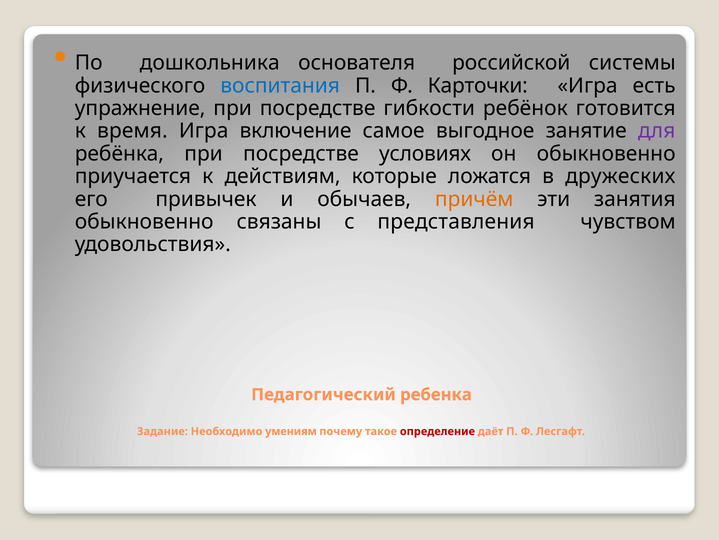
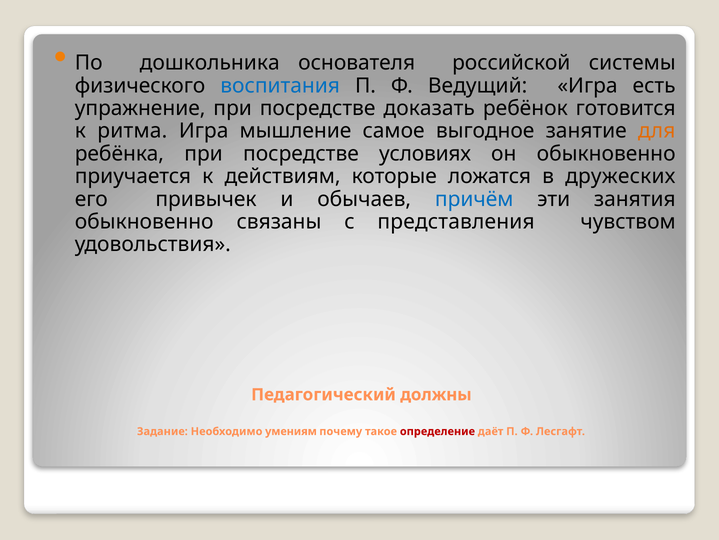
Карточки: Карточки -> Ведущий (478, 86)
гибкости: гибкости -> доказать (429, 108)
время: время -> ритма (132, 131)
включение: включение -> мышление (295, 131)
для colour: purple -> orange (657, 131)
причём colour: orange -> blue (474, 199)
ребенка: ребенка -> должны (436, 394)
